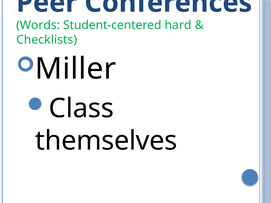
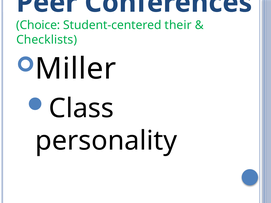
Words: Words -> Choice (38, 25)
hard: hard -> their (178, 25)
themselves: themselves -> personality (106, 141)
